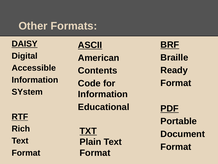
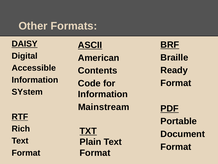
Educational: Educational -> Mainstream (104, 107)
